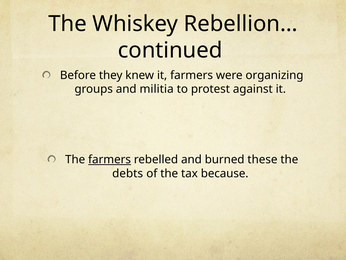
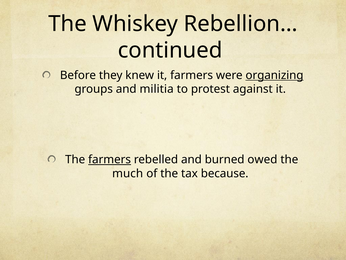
organizing underline: none -> present (275, 75)
these: these -> owed (262, 159)
debts: debts -> much (128, 173)
